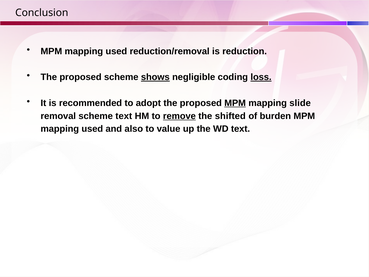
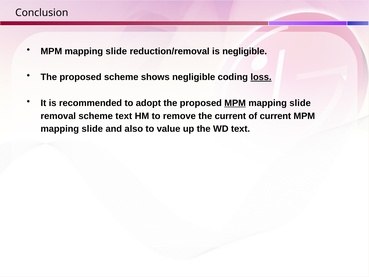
used: used -> slide (116, 51)
is reduction: reduction -> negligible (245, 51)
shows underline: present -> none (155, 77)
remove underline: present -> none (179, 116)
the shifted: shifted -> current (230, 116)
of burden: burden -> current (275, 116)
used: used -> slide (92, 129)
